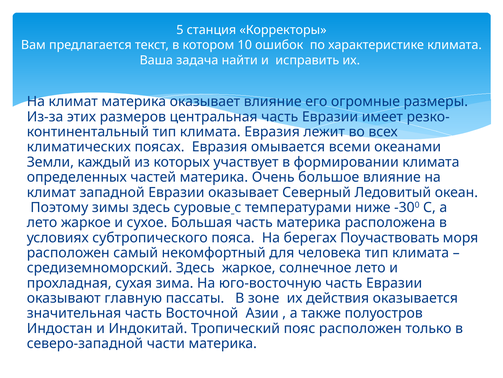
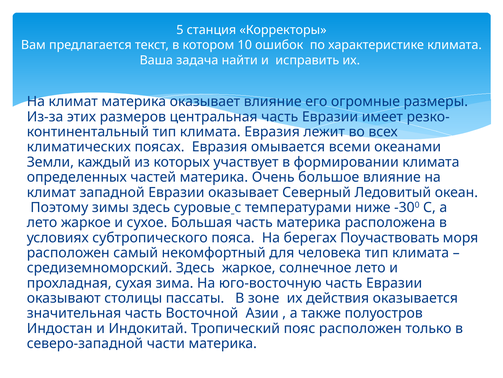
главную: главную -> столицы (133, 298)
